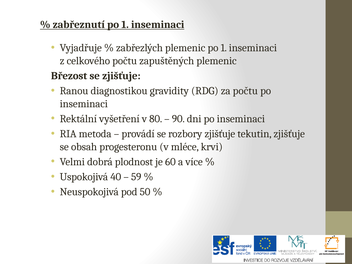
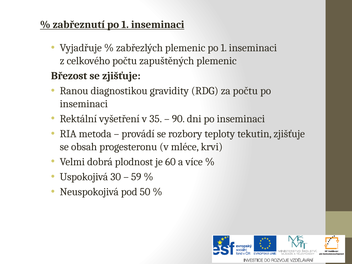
80: 80 -> 35 (156, 119)
rozbory zjišťuje: zjišťuje -> teploty (220, 134)
40: 40 -> 30 (116, 177)
